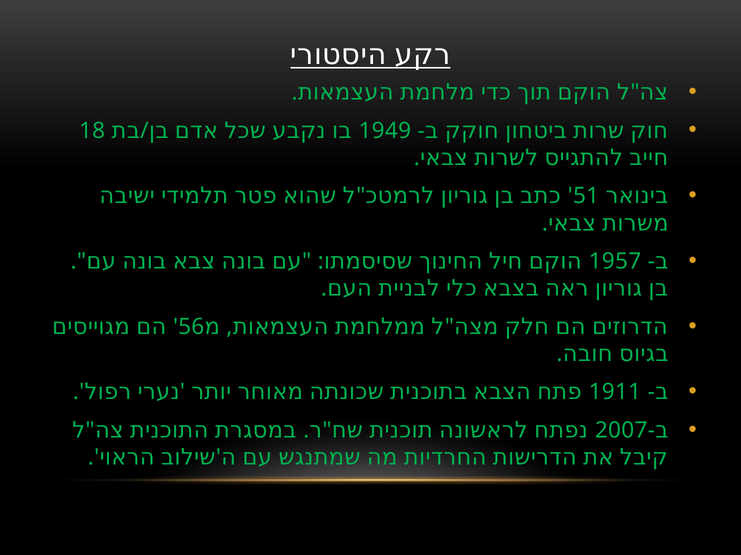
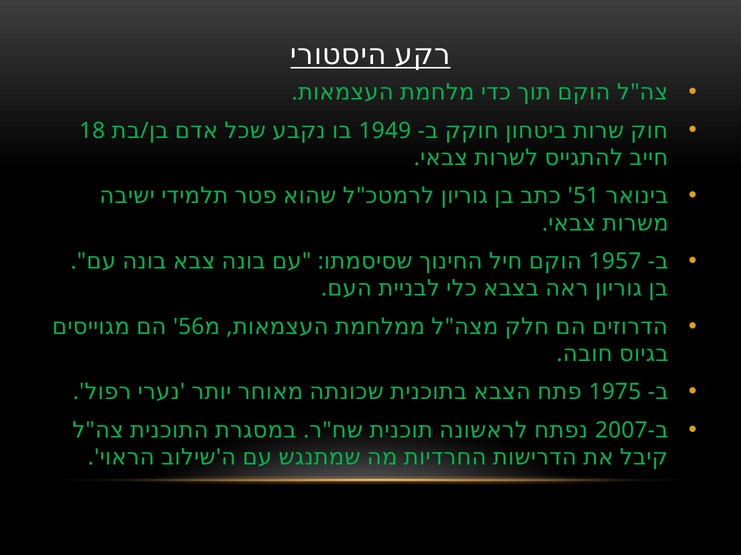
1911: 1911 -> 1975 (615, 393)
